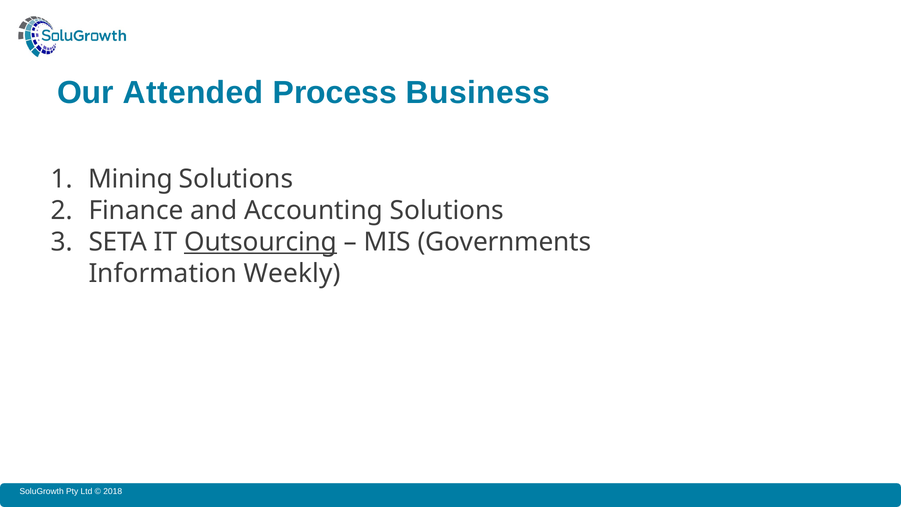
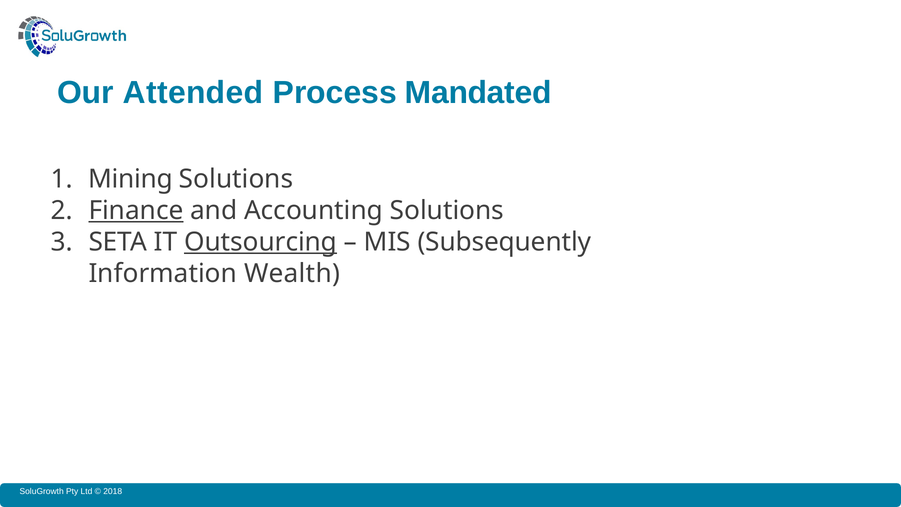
Business: Business -> Mandated (478, 92)
Finance underline: none -> present (136, 210)
Governments: Governments -> Subsequently (504, 242)
Weekly: Weekly -> Wealth (292, 273)
